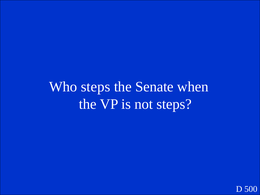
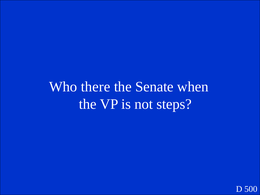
Who steps: steps -> there (96, 87)
